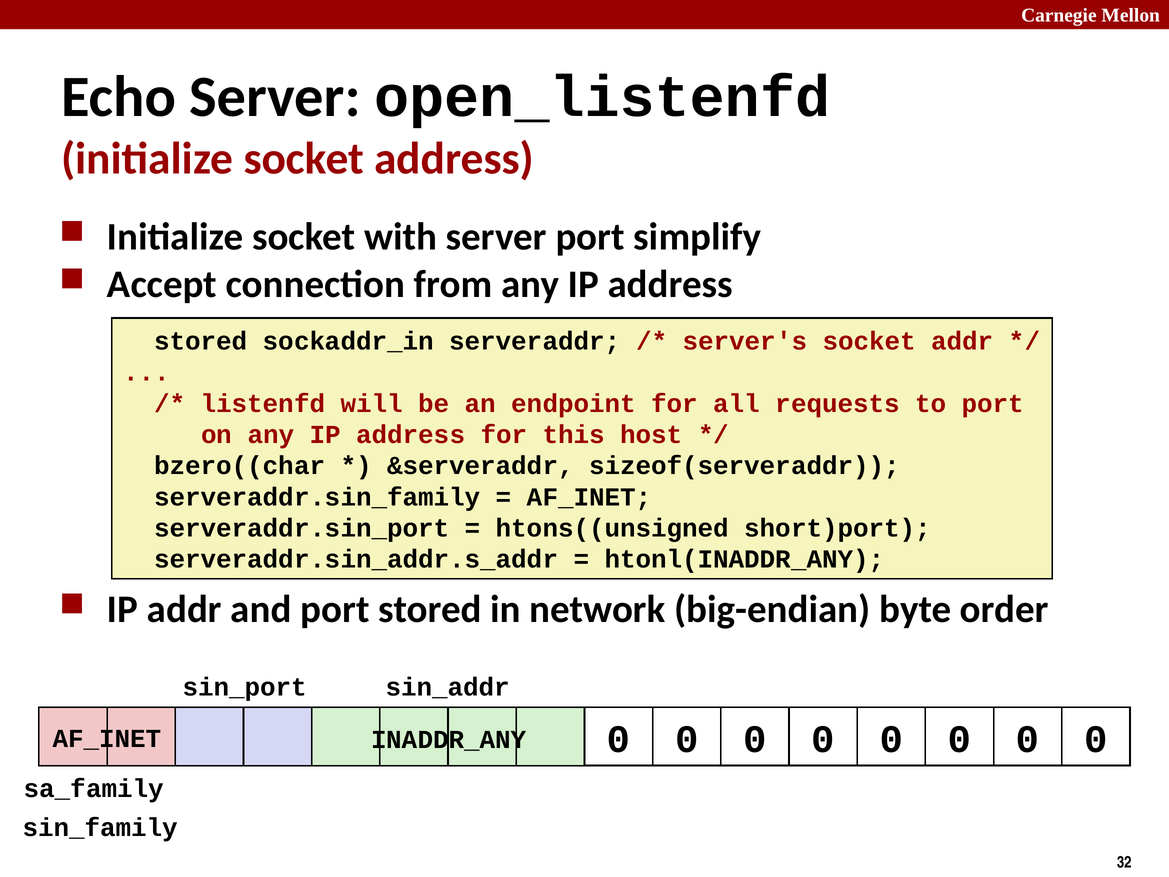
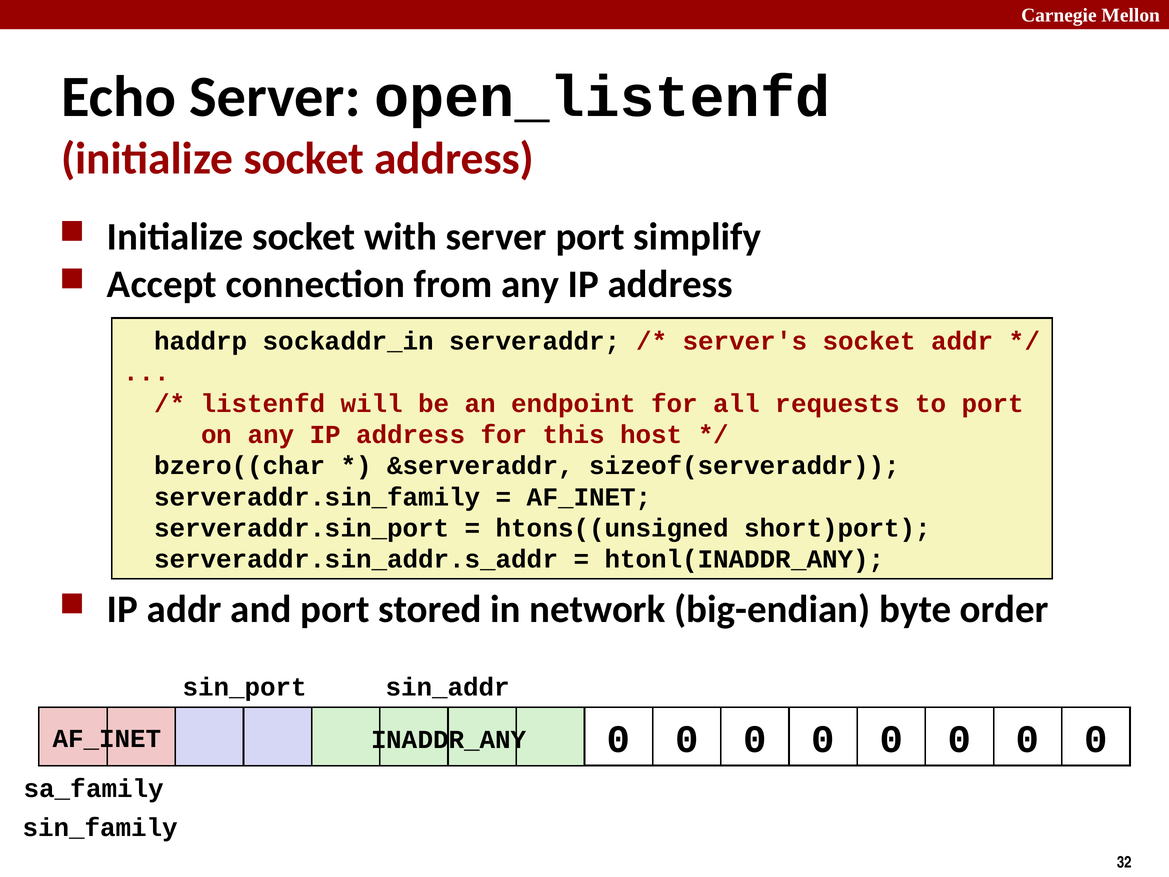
stored: stored -> haddrp (201, 341)
